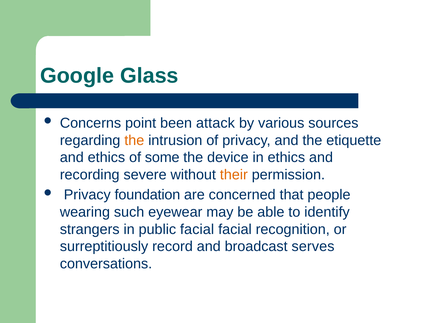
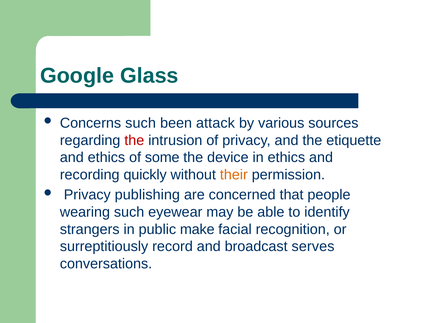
Concerns point: point -> such (141, 123)
the colour: orange -> red (134, 140)
severe: severe -> quickly (145, 174)
foundation: foundation -> publishing (147, 195)
public facial: facial -> make (197, 229)
